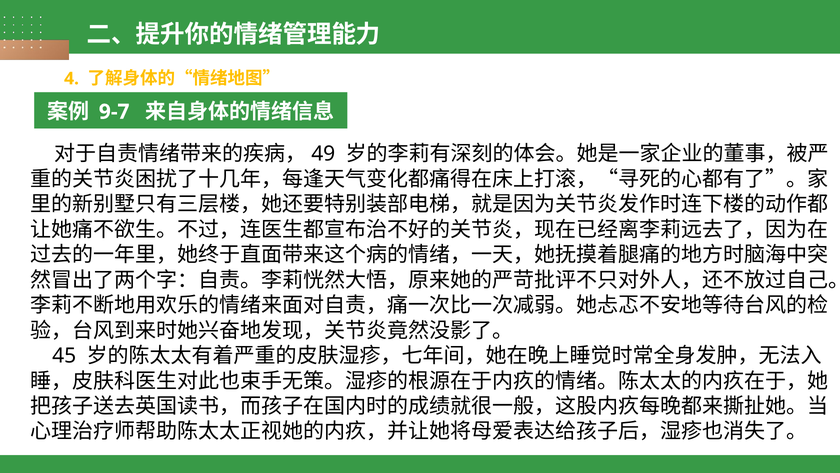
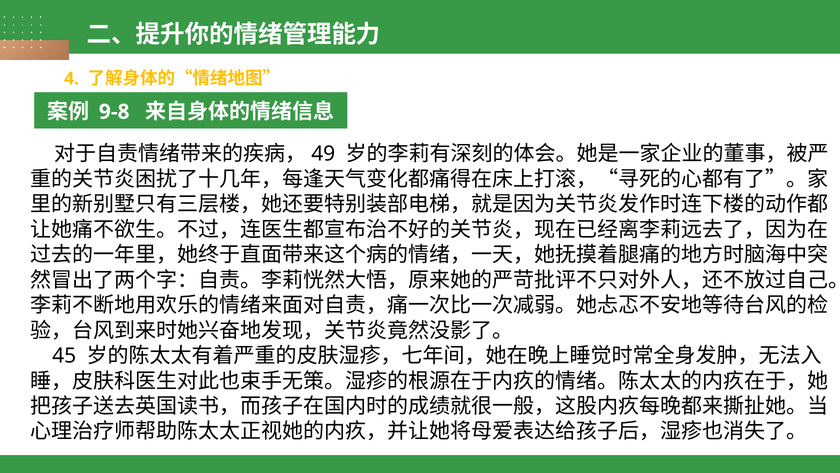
9-7: 9-7 -> 9-8 (114, 112)
